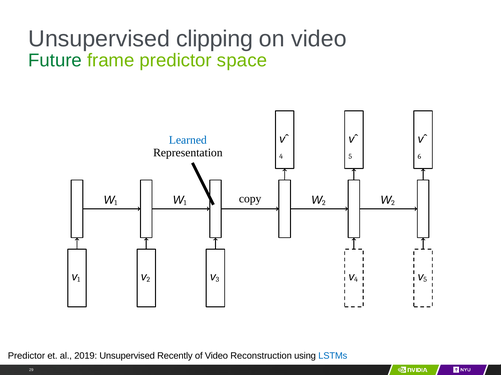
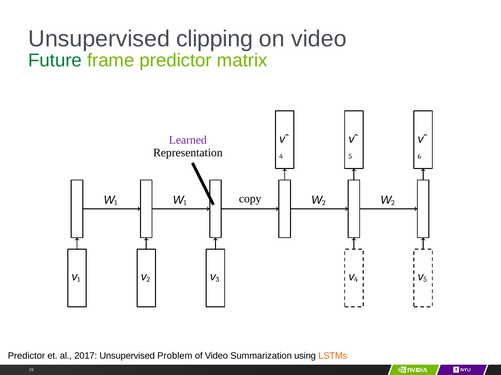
space: space -> matrix (242, 60)
Learned colour: blue -> purple (188, 140)
2019: 2019 -> 2017 (86, 356)
Recently: Recently -> Problem (175, 356)
Reconstruction: Reconstruction -> Summarization (261, 356)
LSTMs colour: blue -> orange (333, 356)
